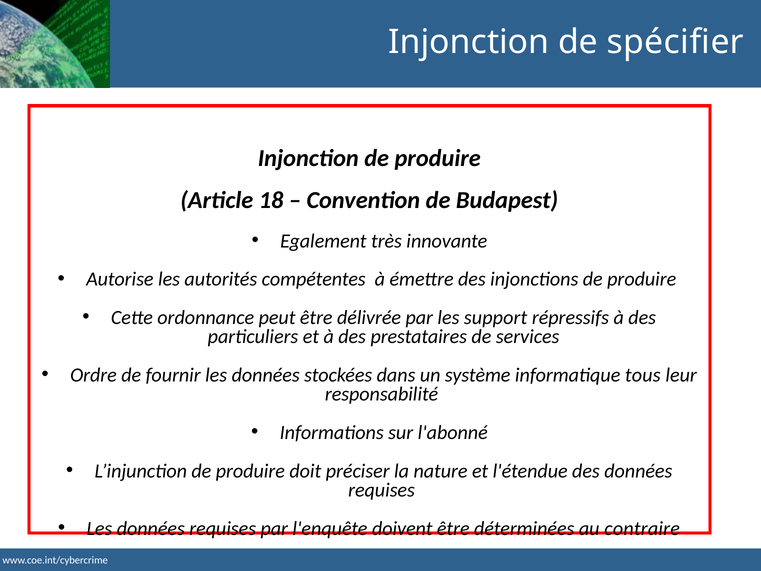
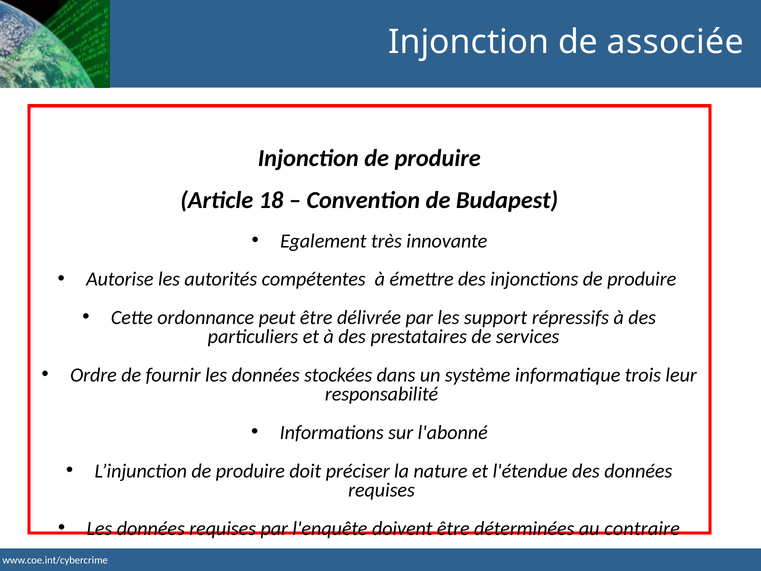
spécifier: spécifier -> associée (675, 42)
tous: tous -> trois (643, 375)
